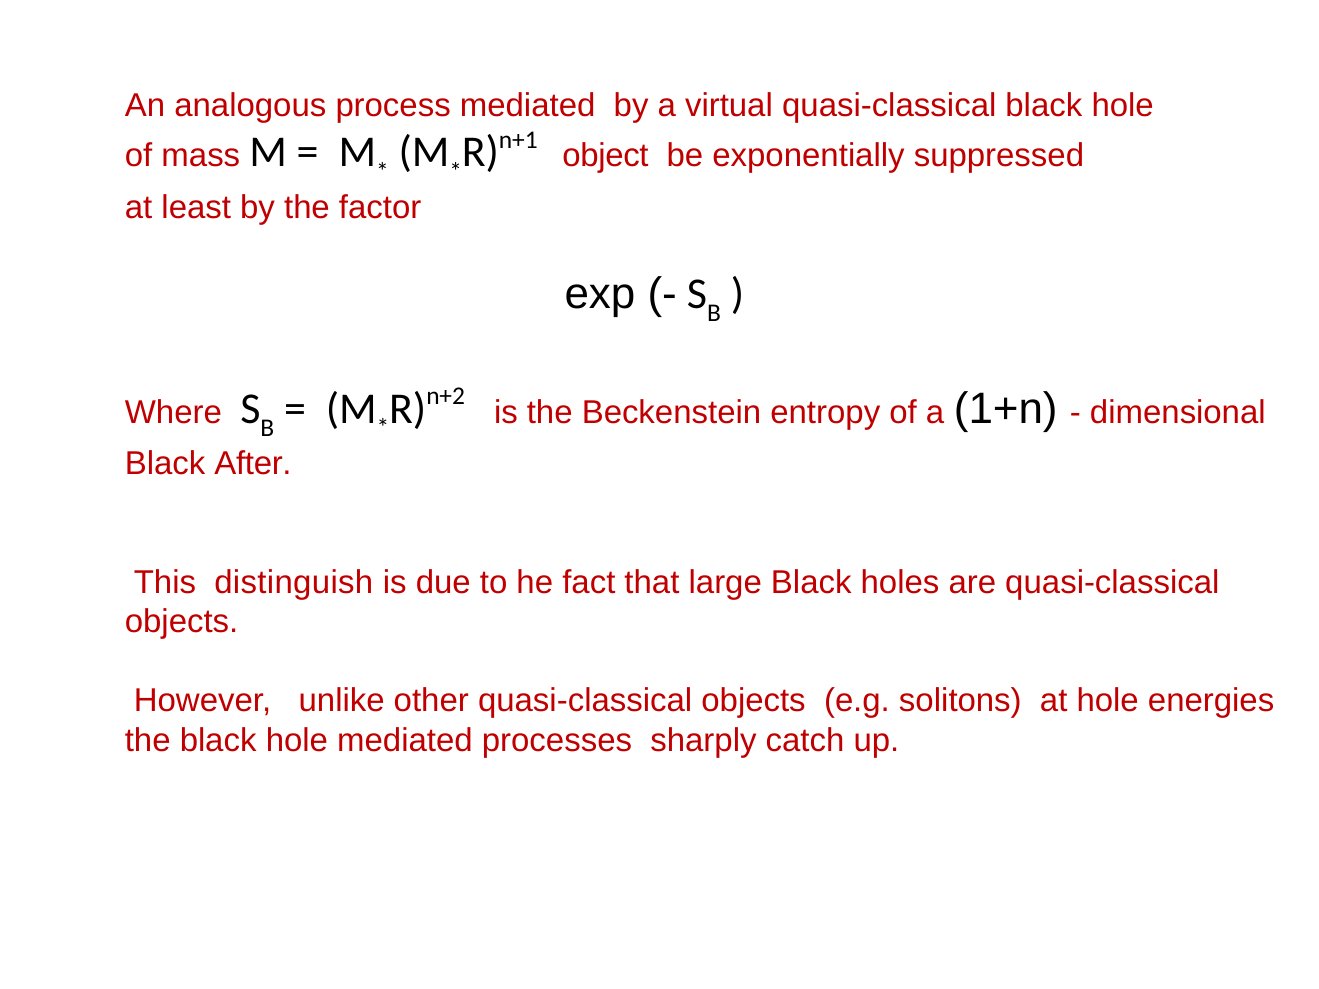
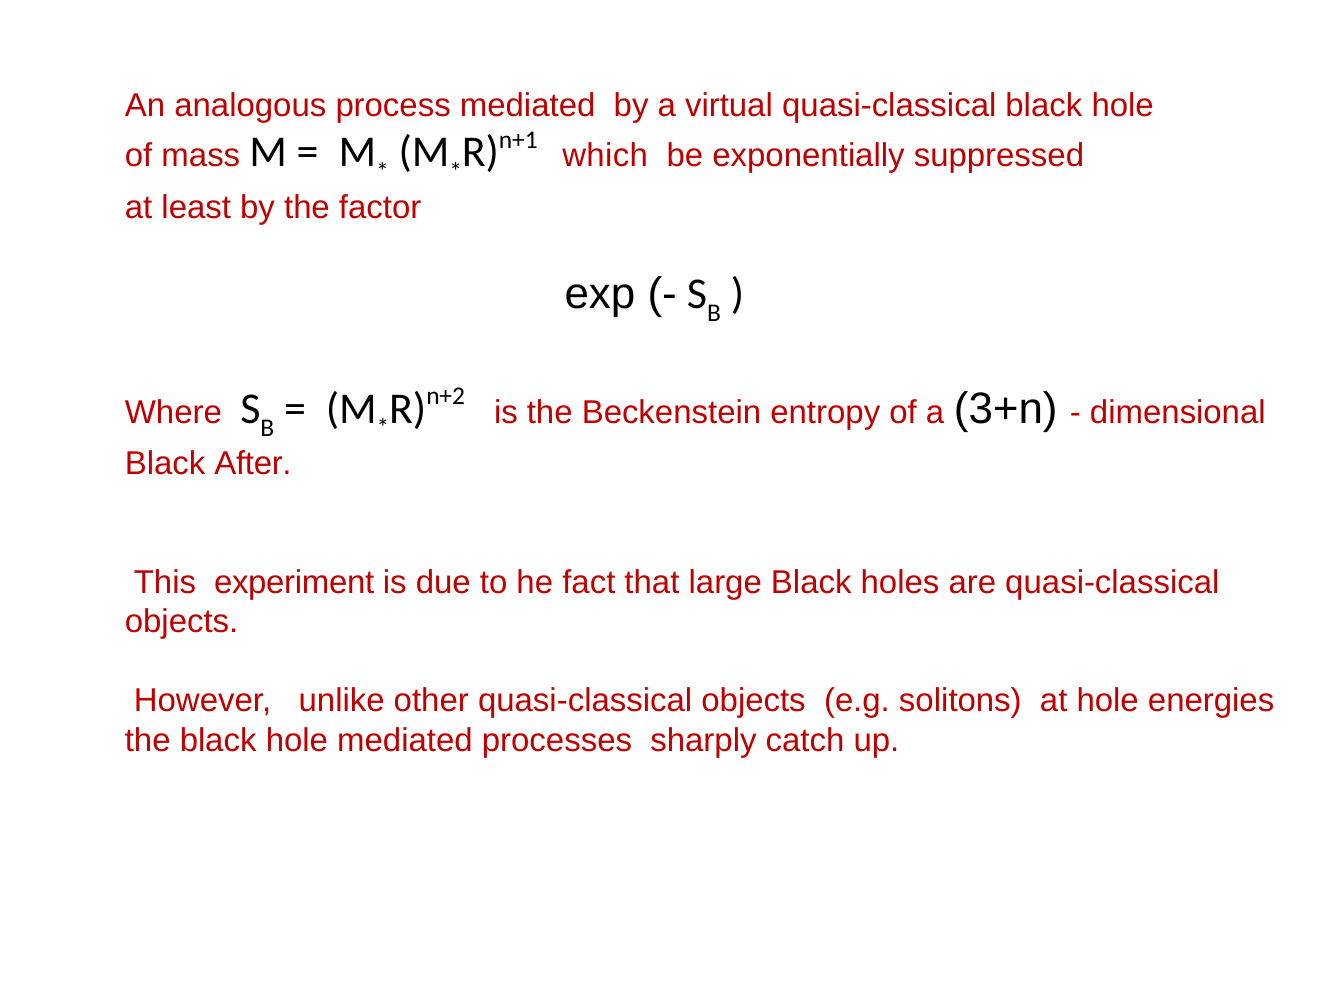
object: object -> which (605, 156)
1+n: 1+n -> 3+n (1006, 409)
distinguish: distinguish -> experiment (294, 583)
